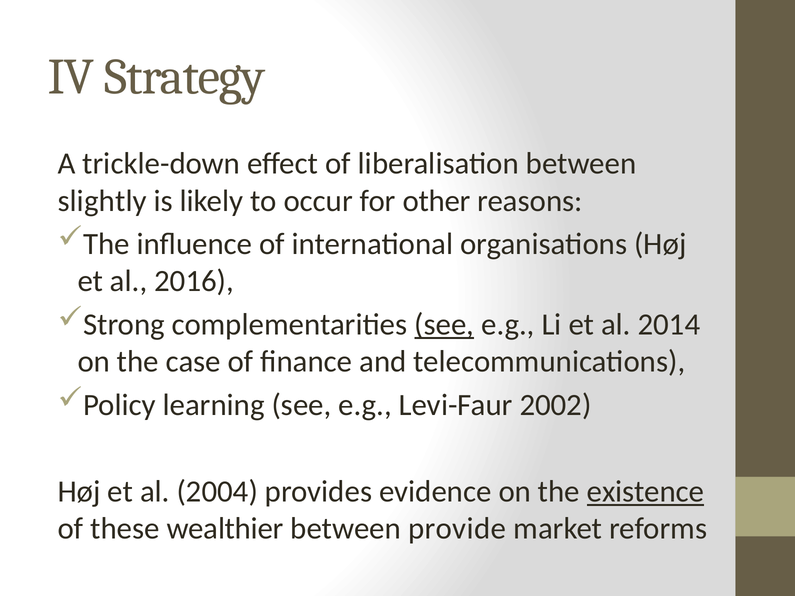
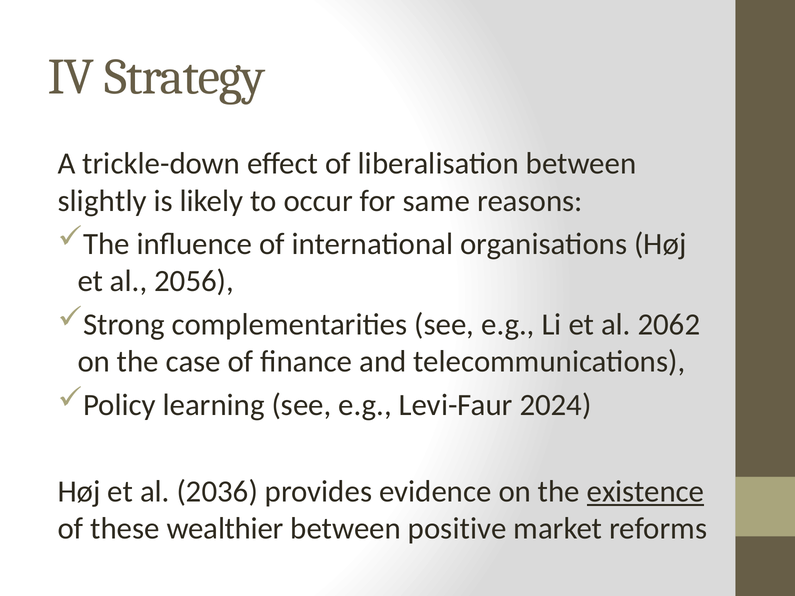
other: other -> same (436, 201)
2016: 2016 -> 2056 (194, 281)
see underline: present -> none (444, 325)
2014: 2014 -> 2062 (669, 325)
2002: 2002 -> 2024 (556, 405)
2004: 2004 -> 2036 (217, 492)
provide: provide -> positive (457, 529)
